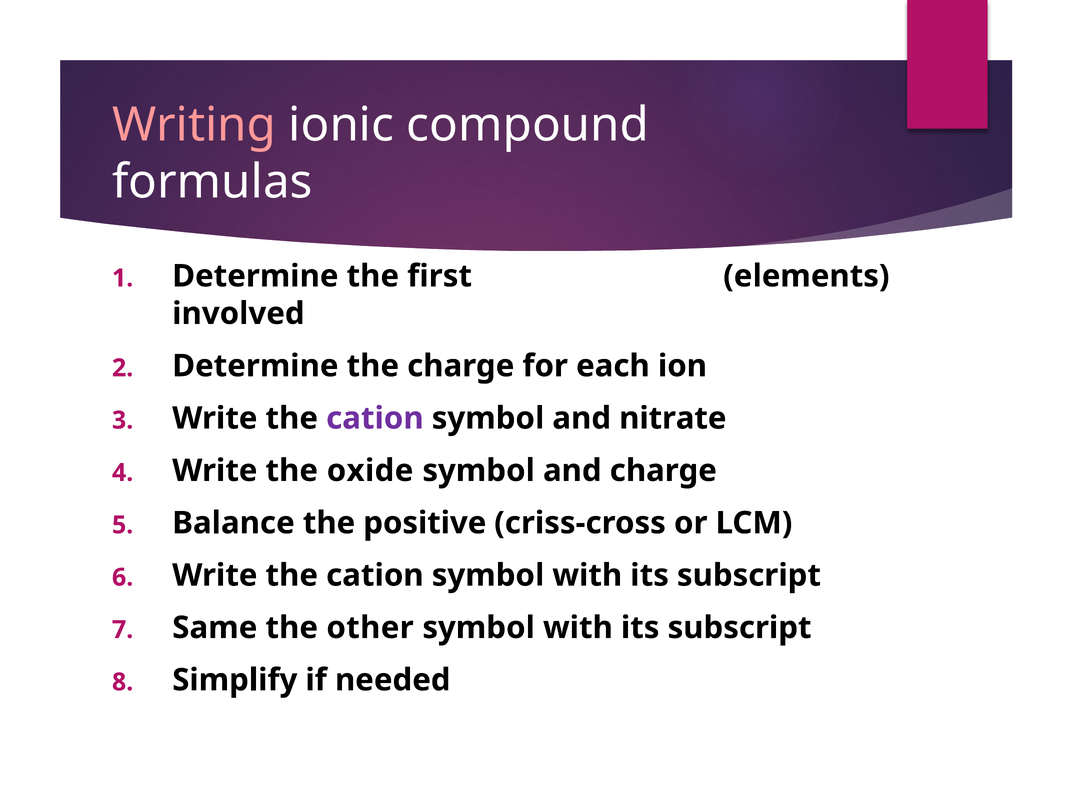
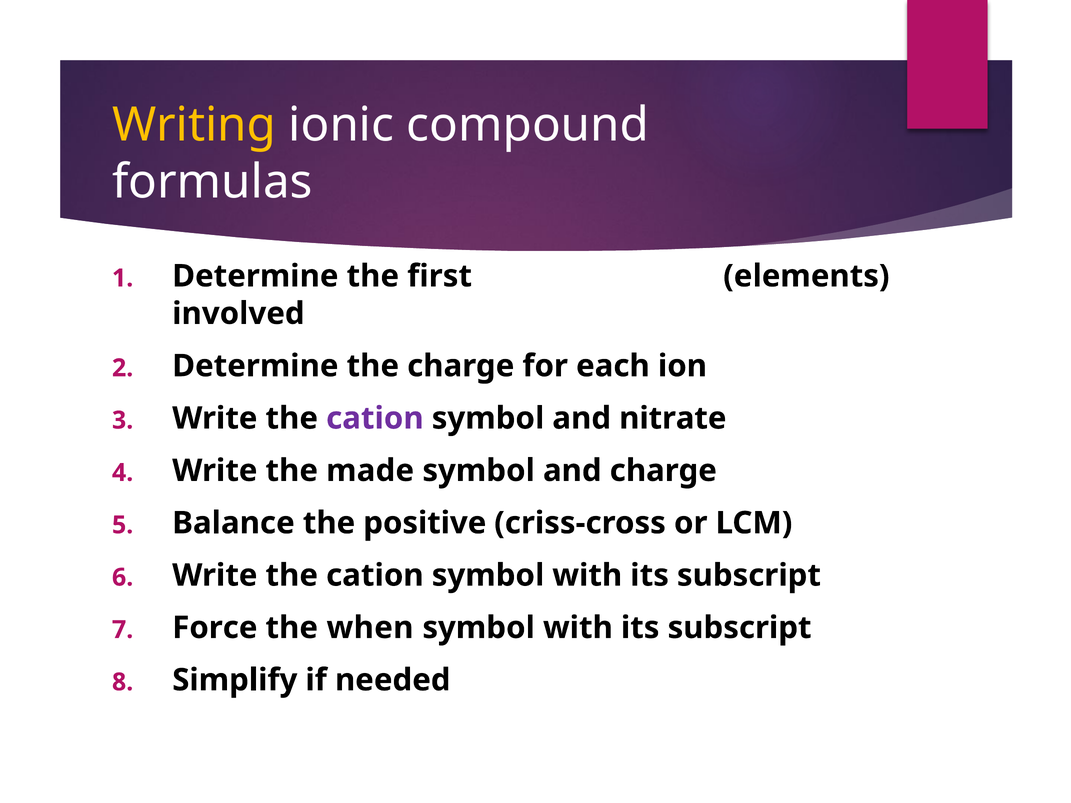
Writing colour: pink -> yellow (194, 125)
oxide: oxide -> made (370, 471)
Same: Same -> Force (215, 628)
other: other -> when (370, 628)
